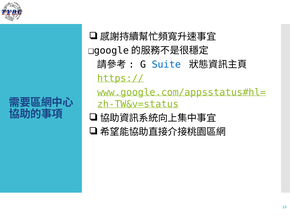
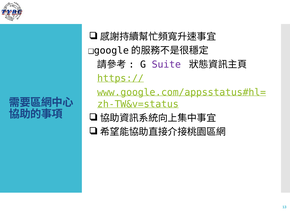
Suite colour: blue -> purple (166, 65)
